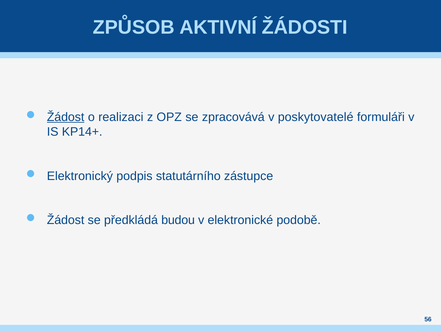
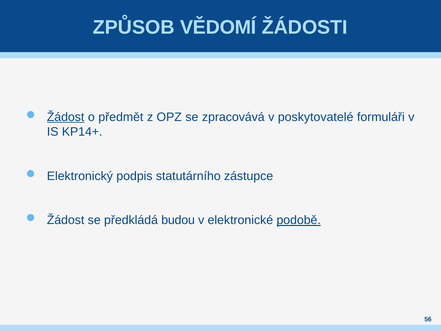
AKTIVNÍ: AKTIVNÍ -> VĚDOMÍ (218, 27)
realizaci: realizaci -> předmět (121, 117)
podobě underline: none -> present (299, 220)
